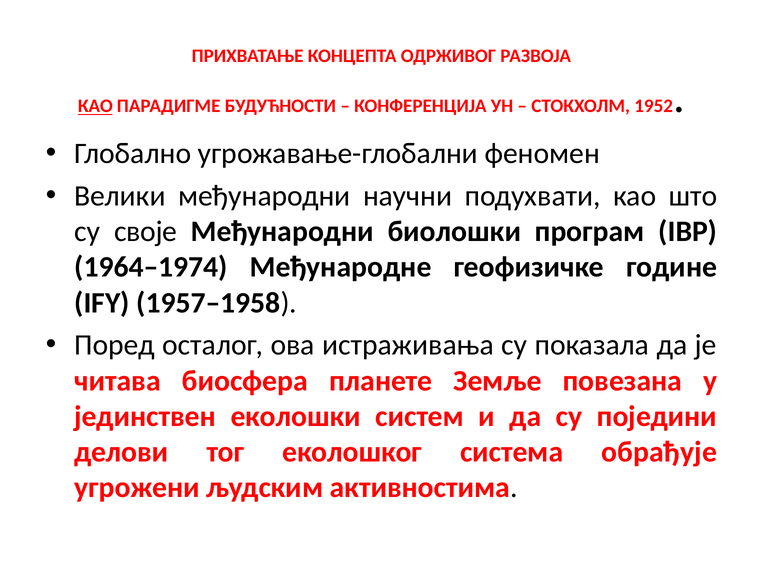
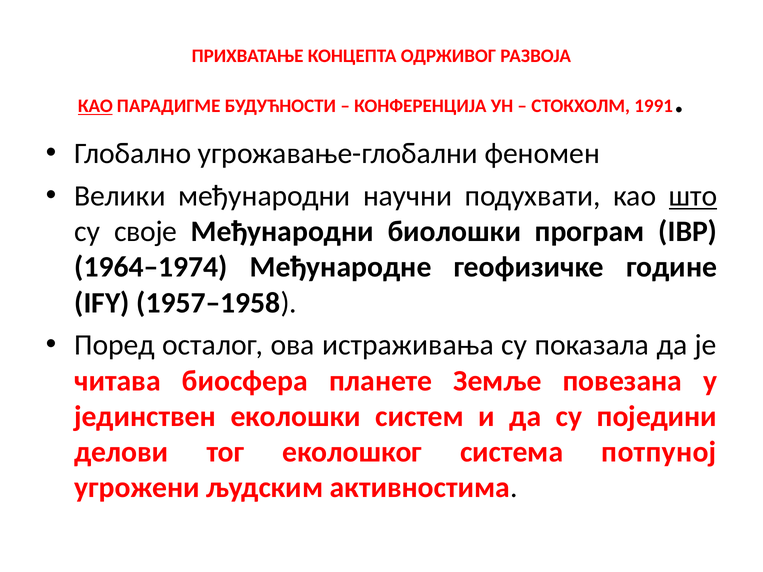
1952: 1952 -> 1991 (654, 106)
што underline: none -> present (693, 196)
обрађује: обрађује -> потпуној (659, 452)
